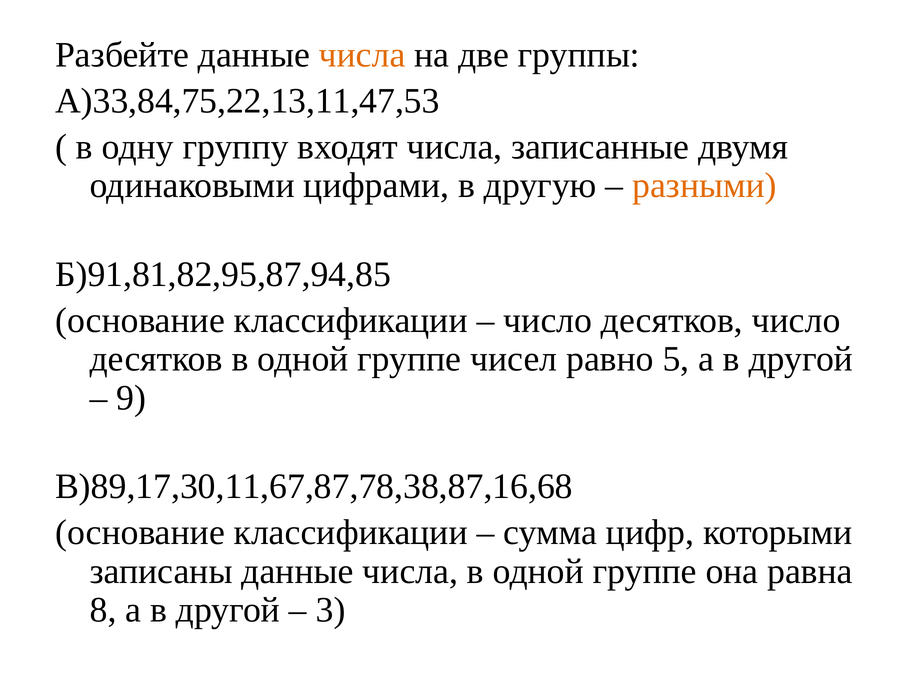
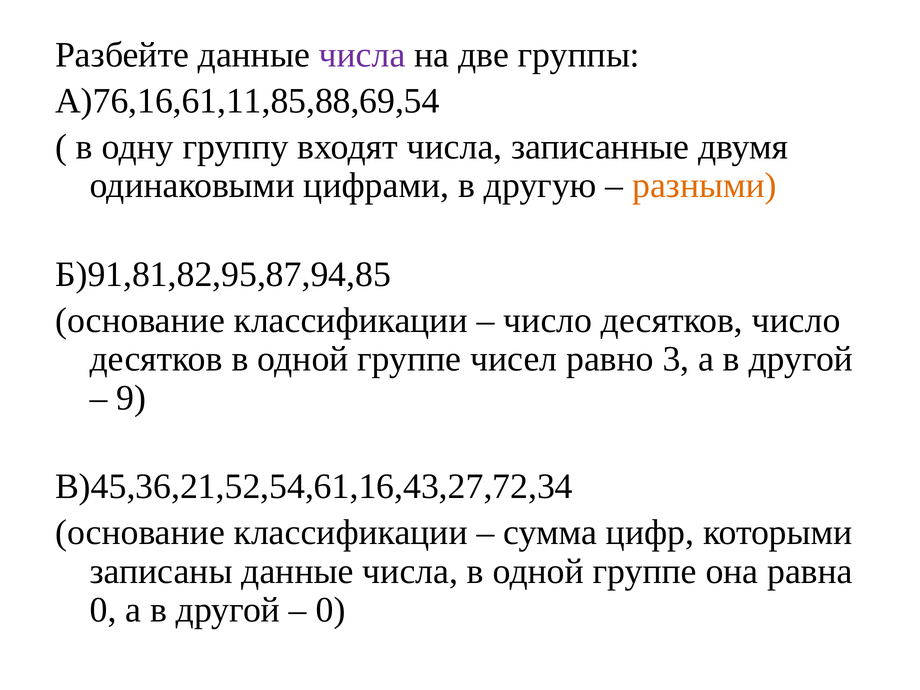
числа colour: orange -> purple (362, 55)
А)33,84,75,22,13,11,47,53: А)33,84,75,22,13,11,47,53 -> А)76,16,61,11,85,88,69,54 (247, 101)
5: 5 -> 3 (676, 359)
В)89,17,30,11,67,87,78,38,87,16,68: В)89,17,30,11,67,87,78,38,87,16,68 -> В)45,36,21,52,54,61,16,43,27,72,34 (314, 487)
8: 8 -> 0 (103, 610)
3: 3 -> 0 (331, 610)
